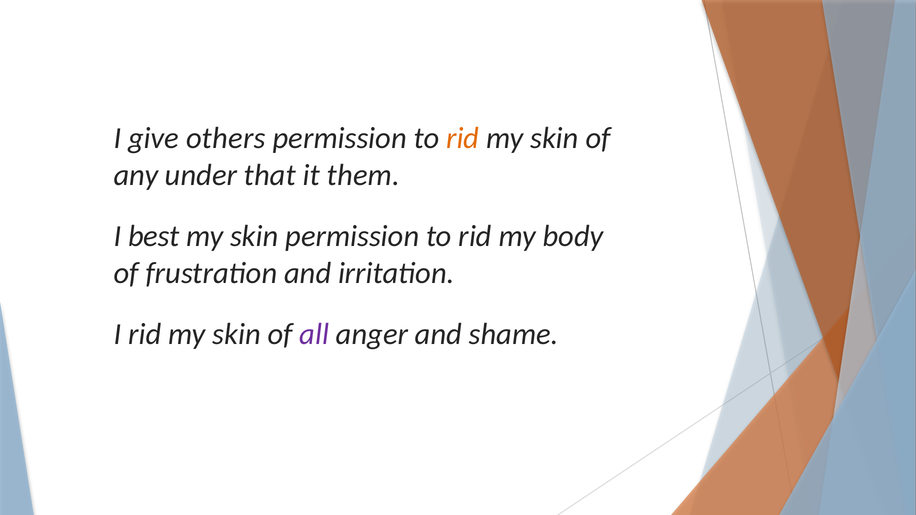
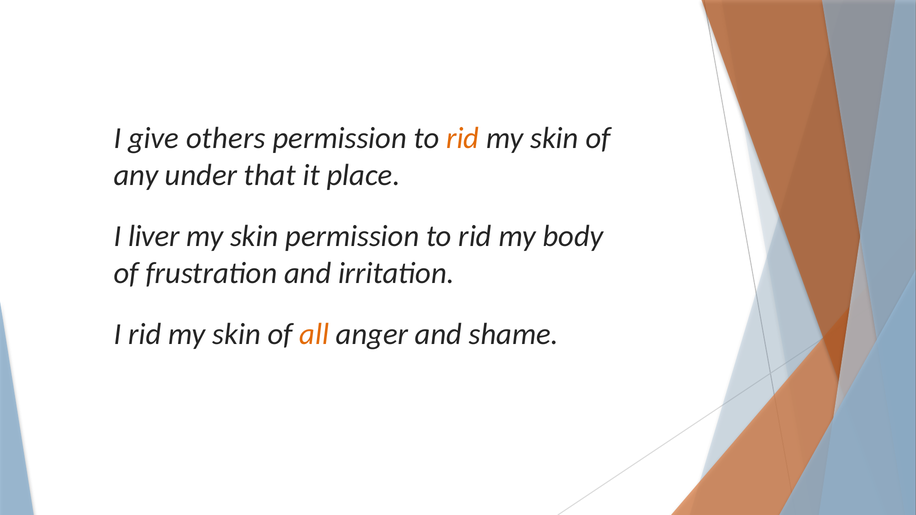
them: them -> place (363, 175)
best: best -> liver (154, 236)
all colour: purple -> orange (314, 335)
